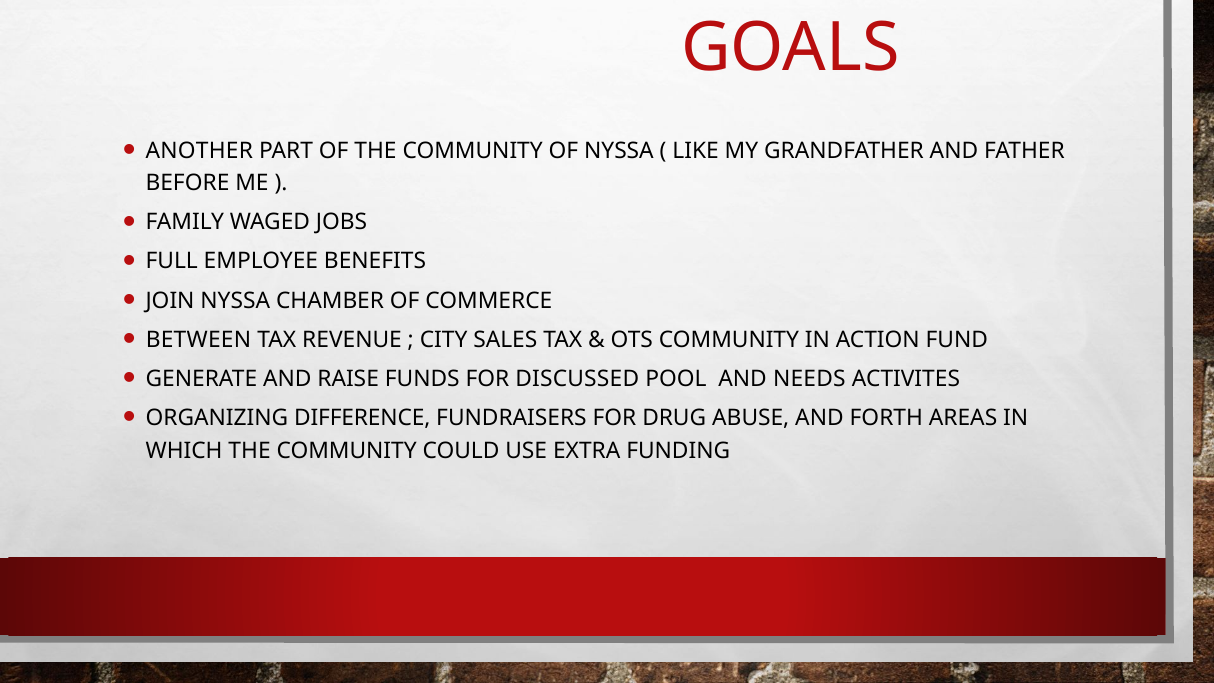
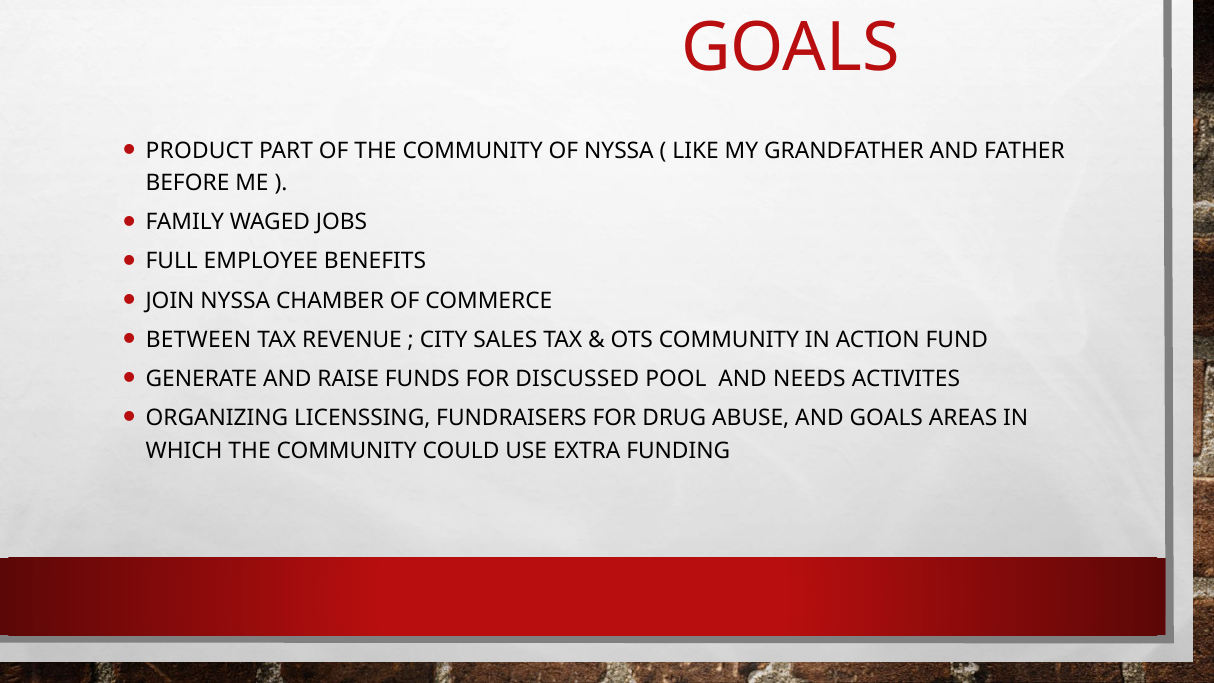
ANOTHER: ANOTHER -> PRODUCT (199, 150)
DIFFERENCE: DIFFERENCE -> LICENSSING (362, 418)
AND FORTH: FORTH -> GOALS (886, 418)
